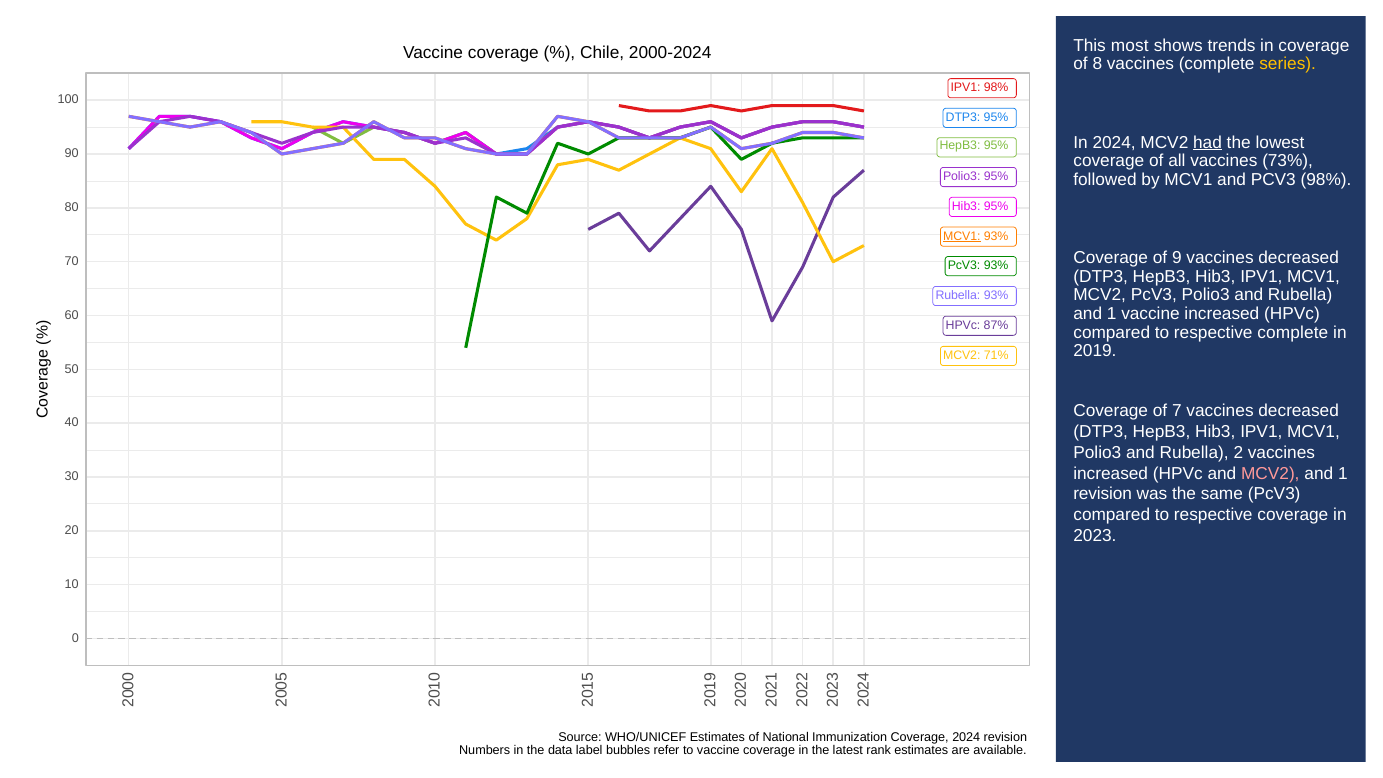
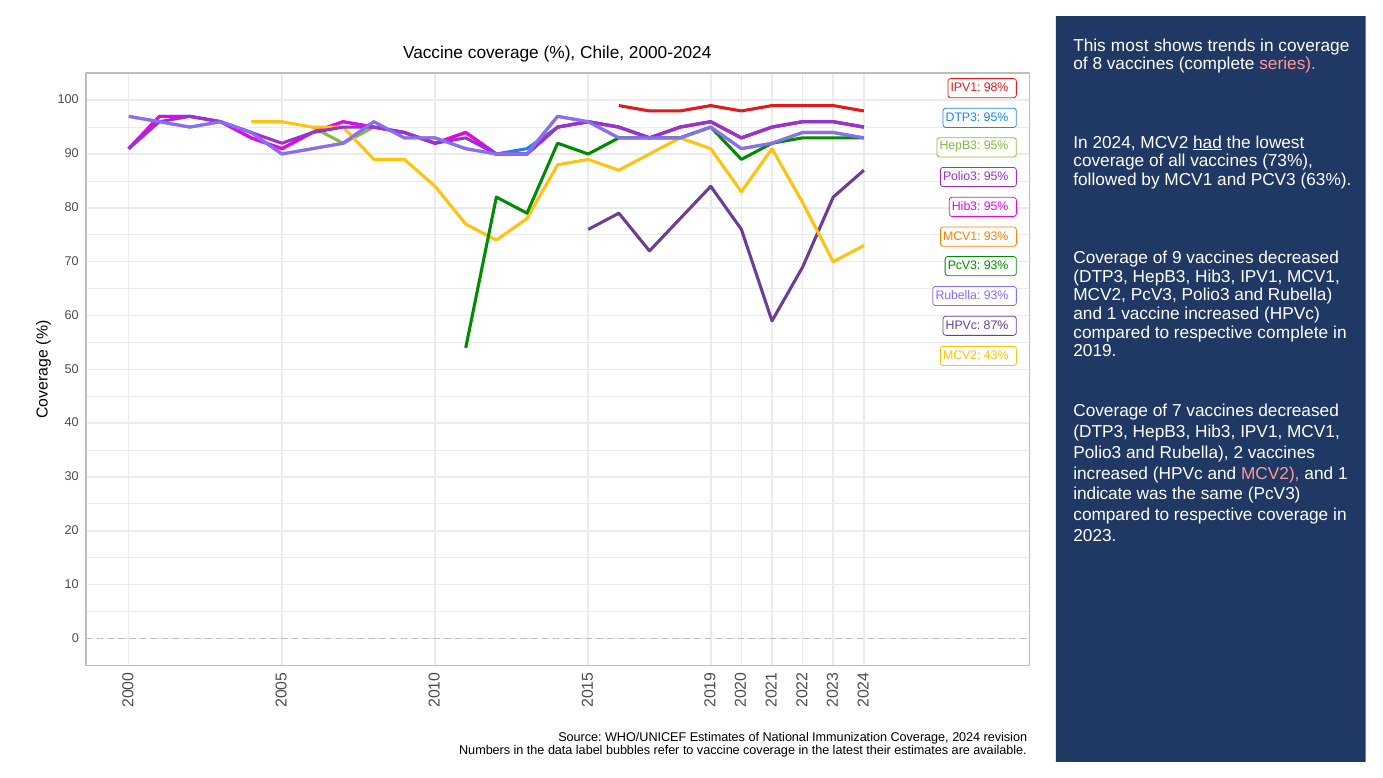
series colour: yellow -> pink (1288, 64)
PCV3 98%: 98% -> 63% (1326, 180)
MCV1 underline: present -> none (962, 236)
71%: 71% -> 43% (996, 355)
revision: revision -> indicate (1103, 494)
rank: rank -> their (879, 751)
